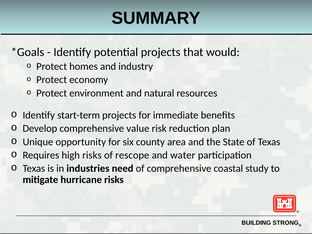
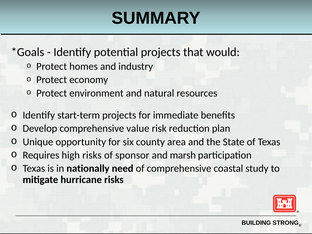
rescope: rescope -> sponsor (132, 155)
water: water -> marsh (183, 155)
industries: industries -> nationally (88, 168)
